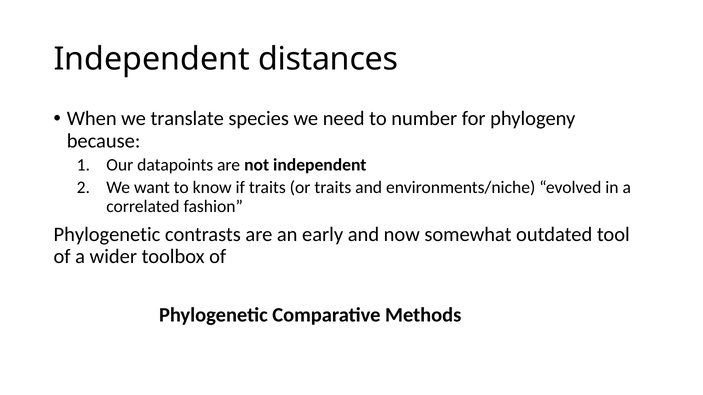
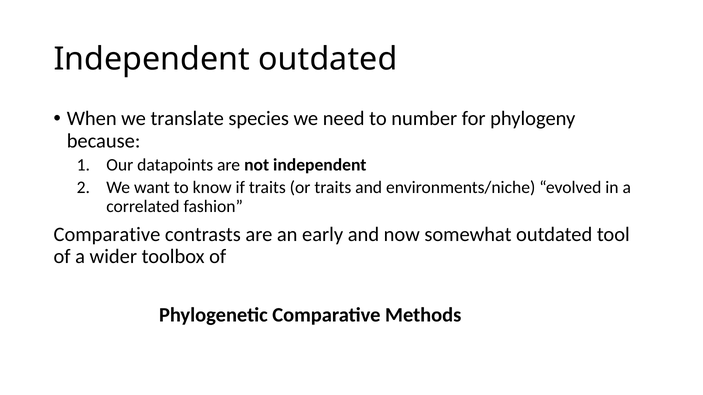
Independent distances: distances -> outdated (328, 59)
Phylogenetic: Phylogenetic -> Comparative (107, 235)
